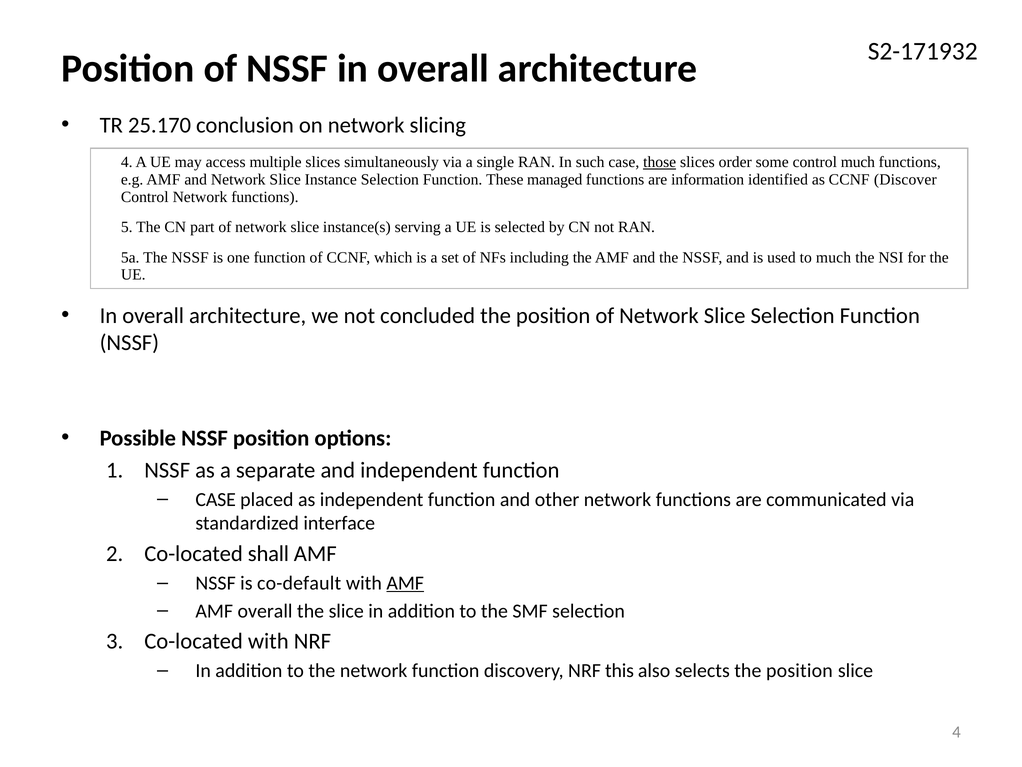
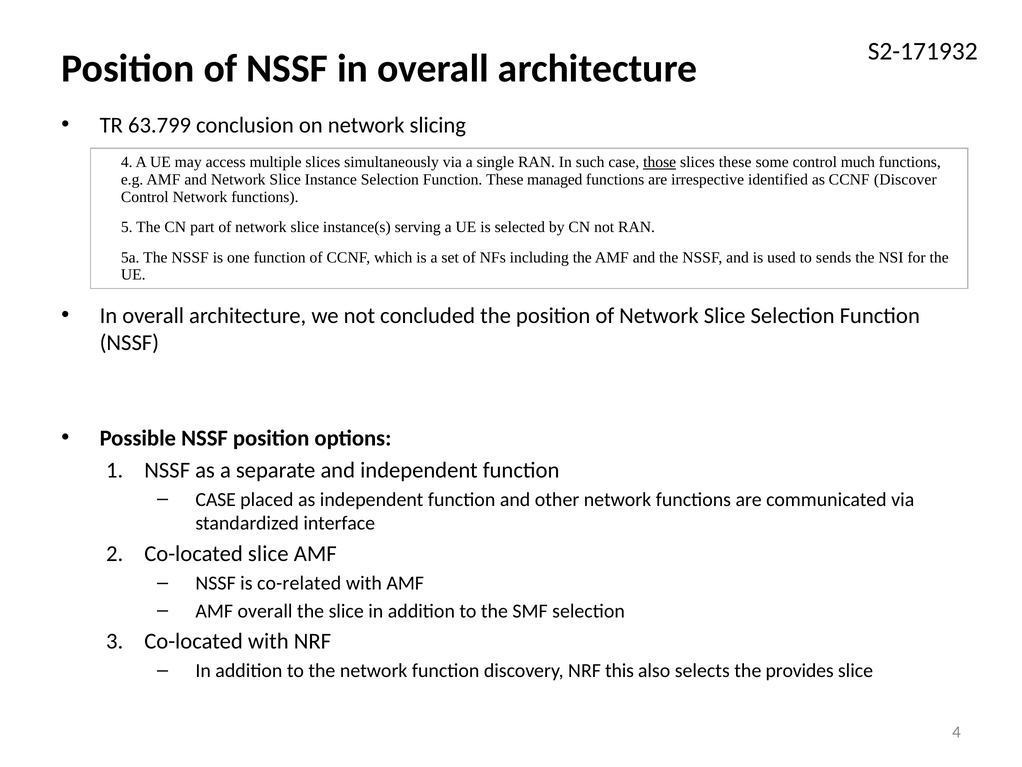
25.170: 25.170 -> 63.799 (160, 125)
slices order: order -> these (735, 162)
information: information -> irrespective (708, 179)
to much: much -> sends (834, 257)
Co-located shall: shall -> slice (268, 553)
co-default: co-default -> co-related (299, 583)
AMF underline: present -> none (405, 583)
selects the position: position -> provides (800, 670)
